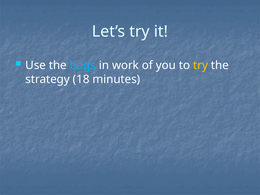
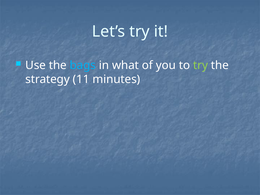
work: work -> what (125, 65)
try colour: yellow -> light green (201, 65)
18: 18 -> 11 (81, 79)
